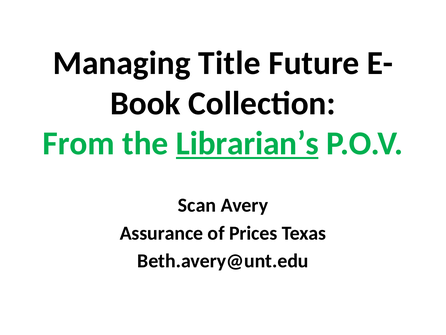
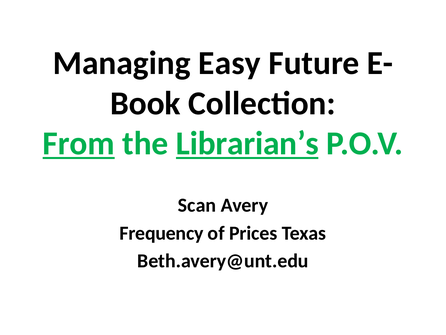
Title: Title -> Easy (229, 63)
From underline: none -> present (79, 143)
Assurance: Assurance -> Frequency (162, 233)
